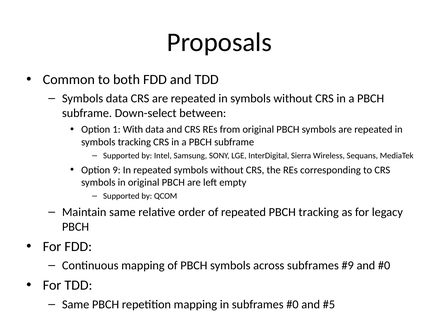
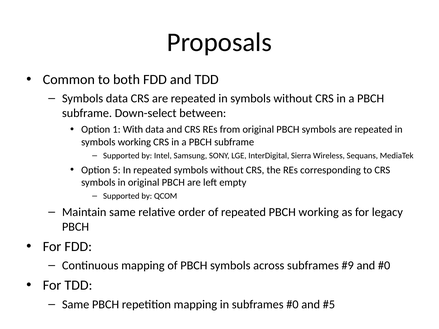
symbols tracking: tracking -> working (134, 142)
9: 9 -> 5 (117, 170)
PBCH tracking: tracking -> working (319, 212)
